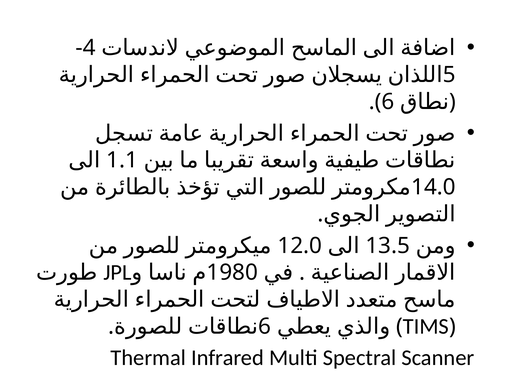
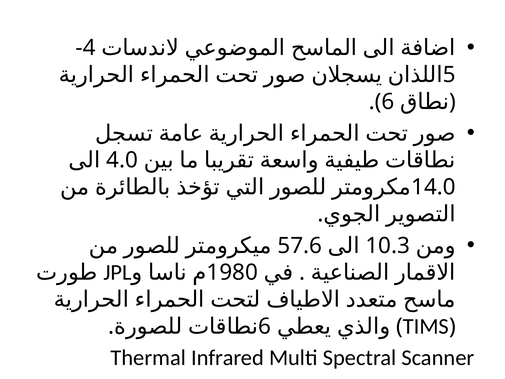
1.1: 1.1 -> 4.0 (122, 160)
12.0: 12.0 -> 57.6 (300, 245)
13.5: 13.5 -> 10.3 (388, 245)
